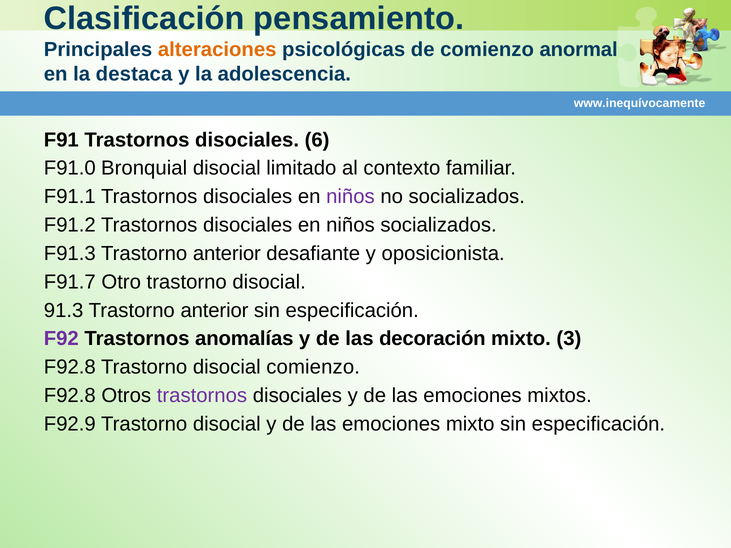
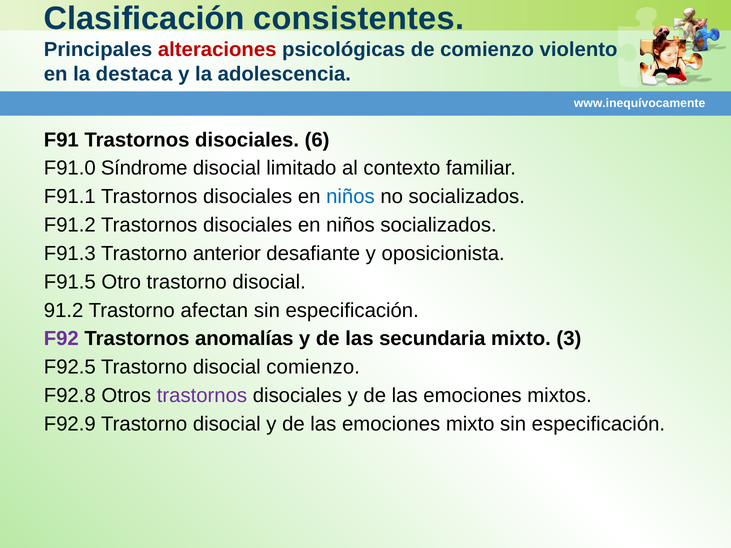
pensamiento: pensamiento -> consistentes (359, 19)
alteraciones colour: orange -> red (217, 50)
anormal: anormal -> violento (579, 50)
Bronquial: Bronquial -> Síndrome (144, 168)
niños colour: purple -> blue (350, 197)
F91.7: F91.7 -> F91.5 (70, 282)
91.3: 91.3 -> 91.2 (64, 310)
anterior: anterior -> afectan (214, 310)
decoración: decoración -> secundaria (432, 339)
F92.8: F92.8 -> F92.5 (70, 367)
